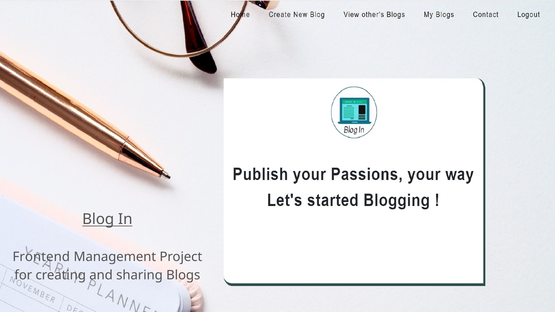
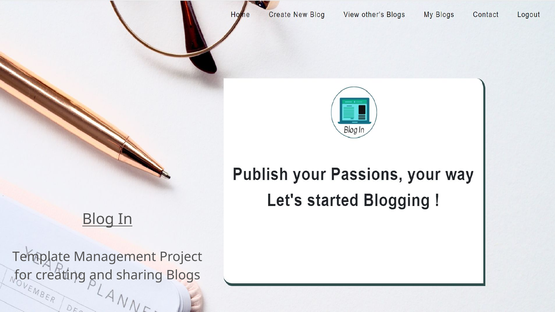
Frontend: Frontend -> Template (41, 257)
